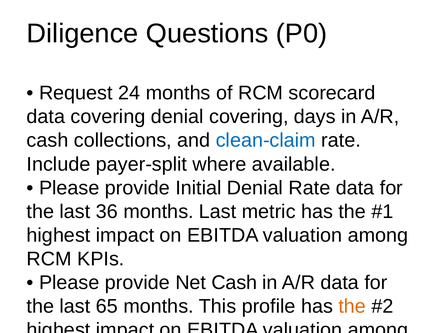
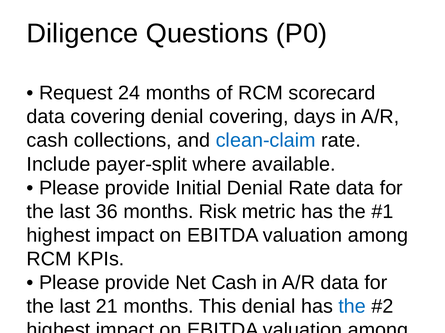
months Last: Last -> Risk (218, 212)
65: 65 -> 21 (107, 307)
This profile: profile -> denial (269, 307)
the colour: orange -> blue (352, 307)
